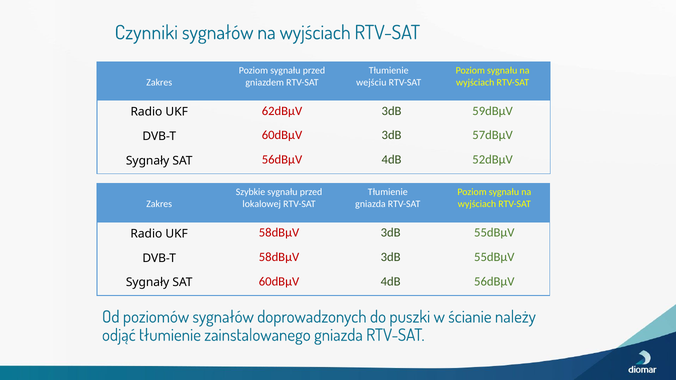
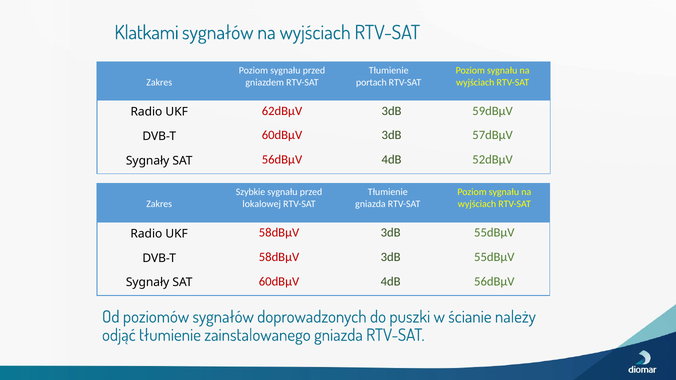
Czynniki: Czynniki -> Klatkami (147, 33)
wejściu: wejściu -> portach (371, 82)
